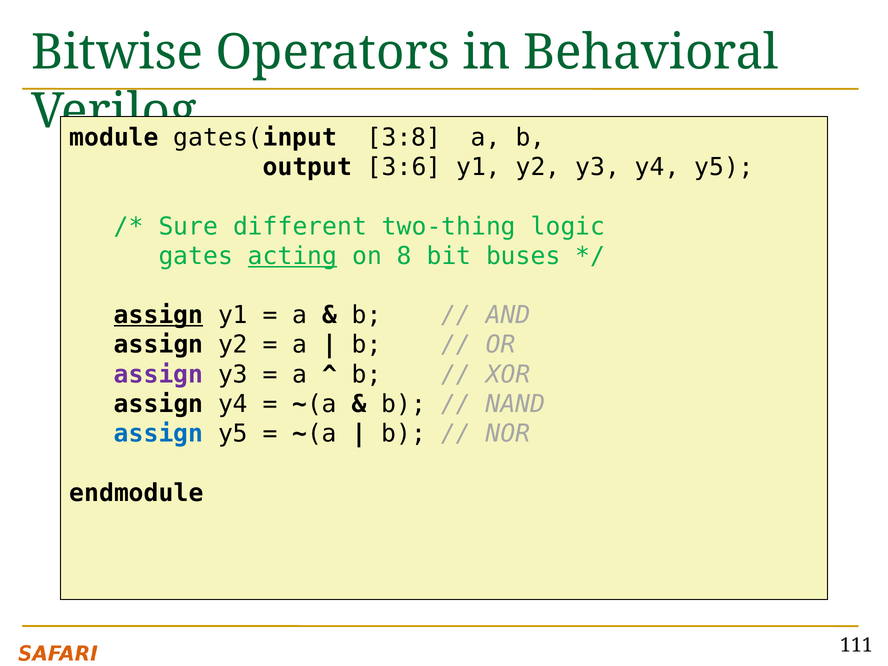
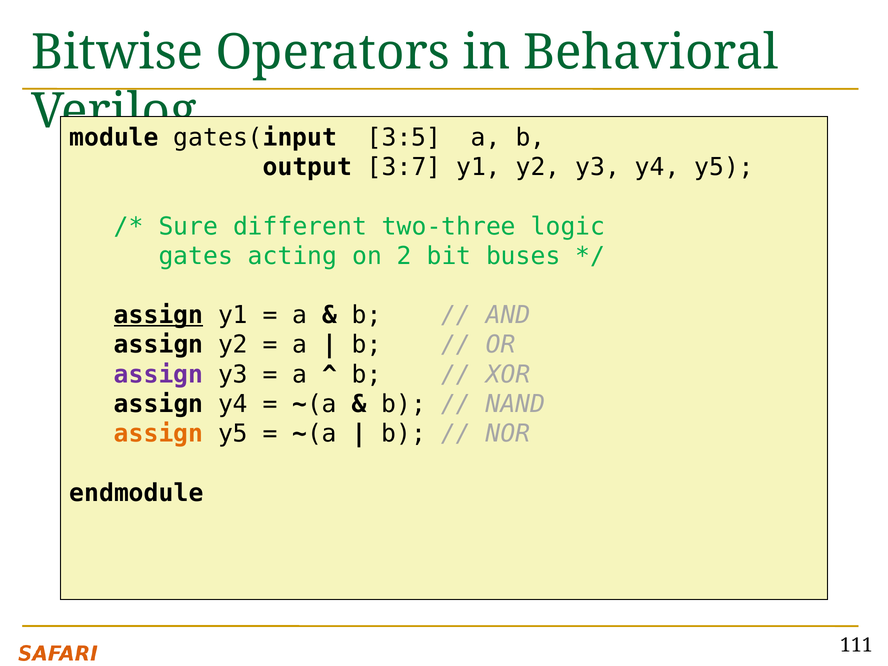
3:8: 3:8 -> 3:5 (404, 138)
3:6: 3:6 -> 3:7 (404, 167)
two-thing: two-thing -> two-three (449, 226)
acting underline: present -> none (293, 256)
8: 8 -> 2 (404, 256)
assign colour: blue -> orange (159, 434)
